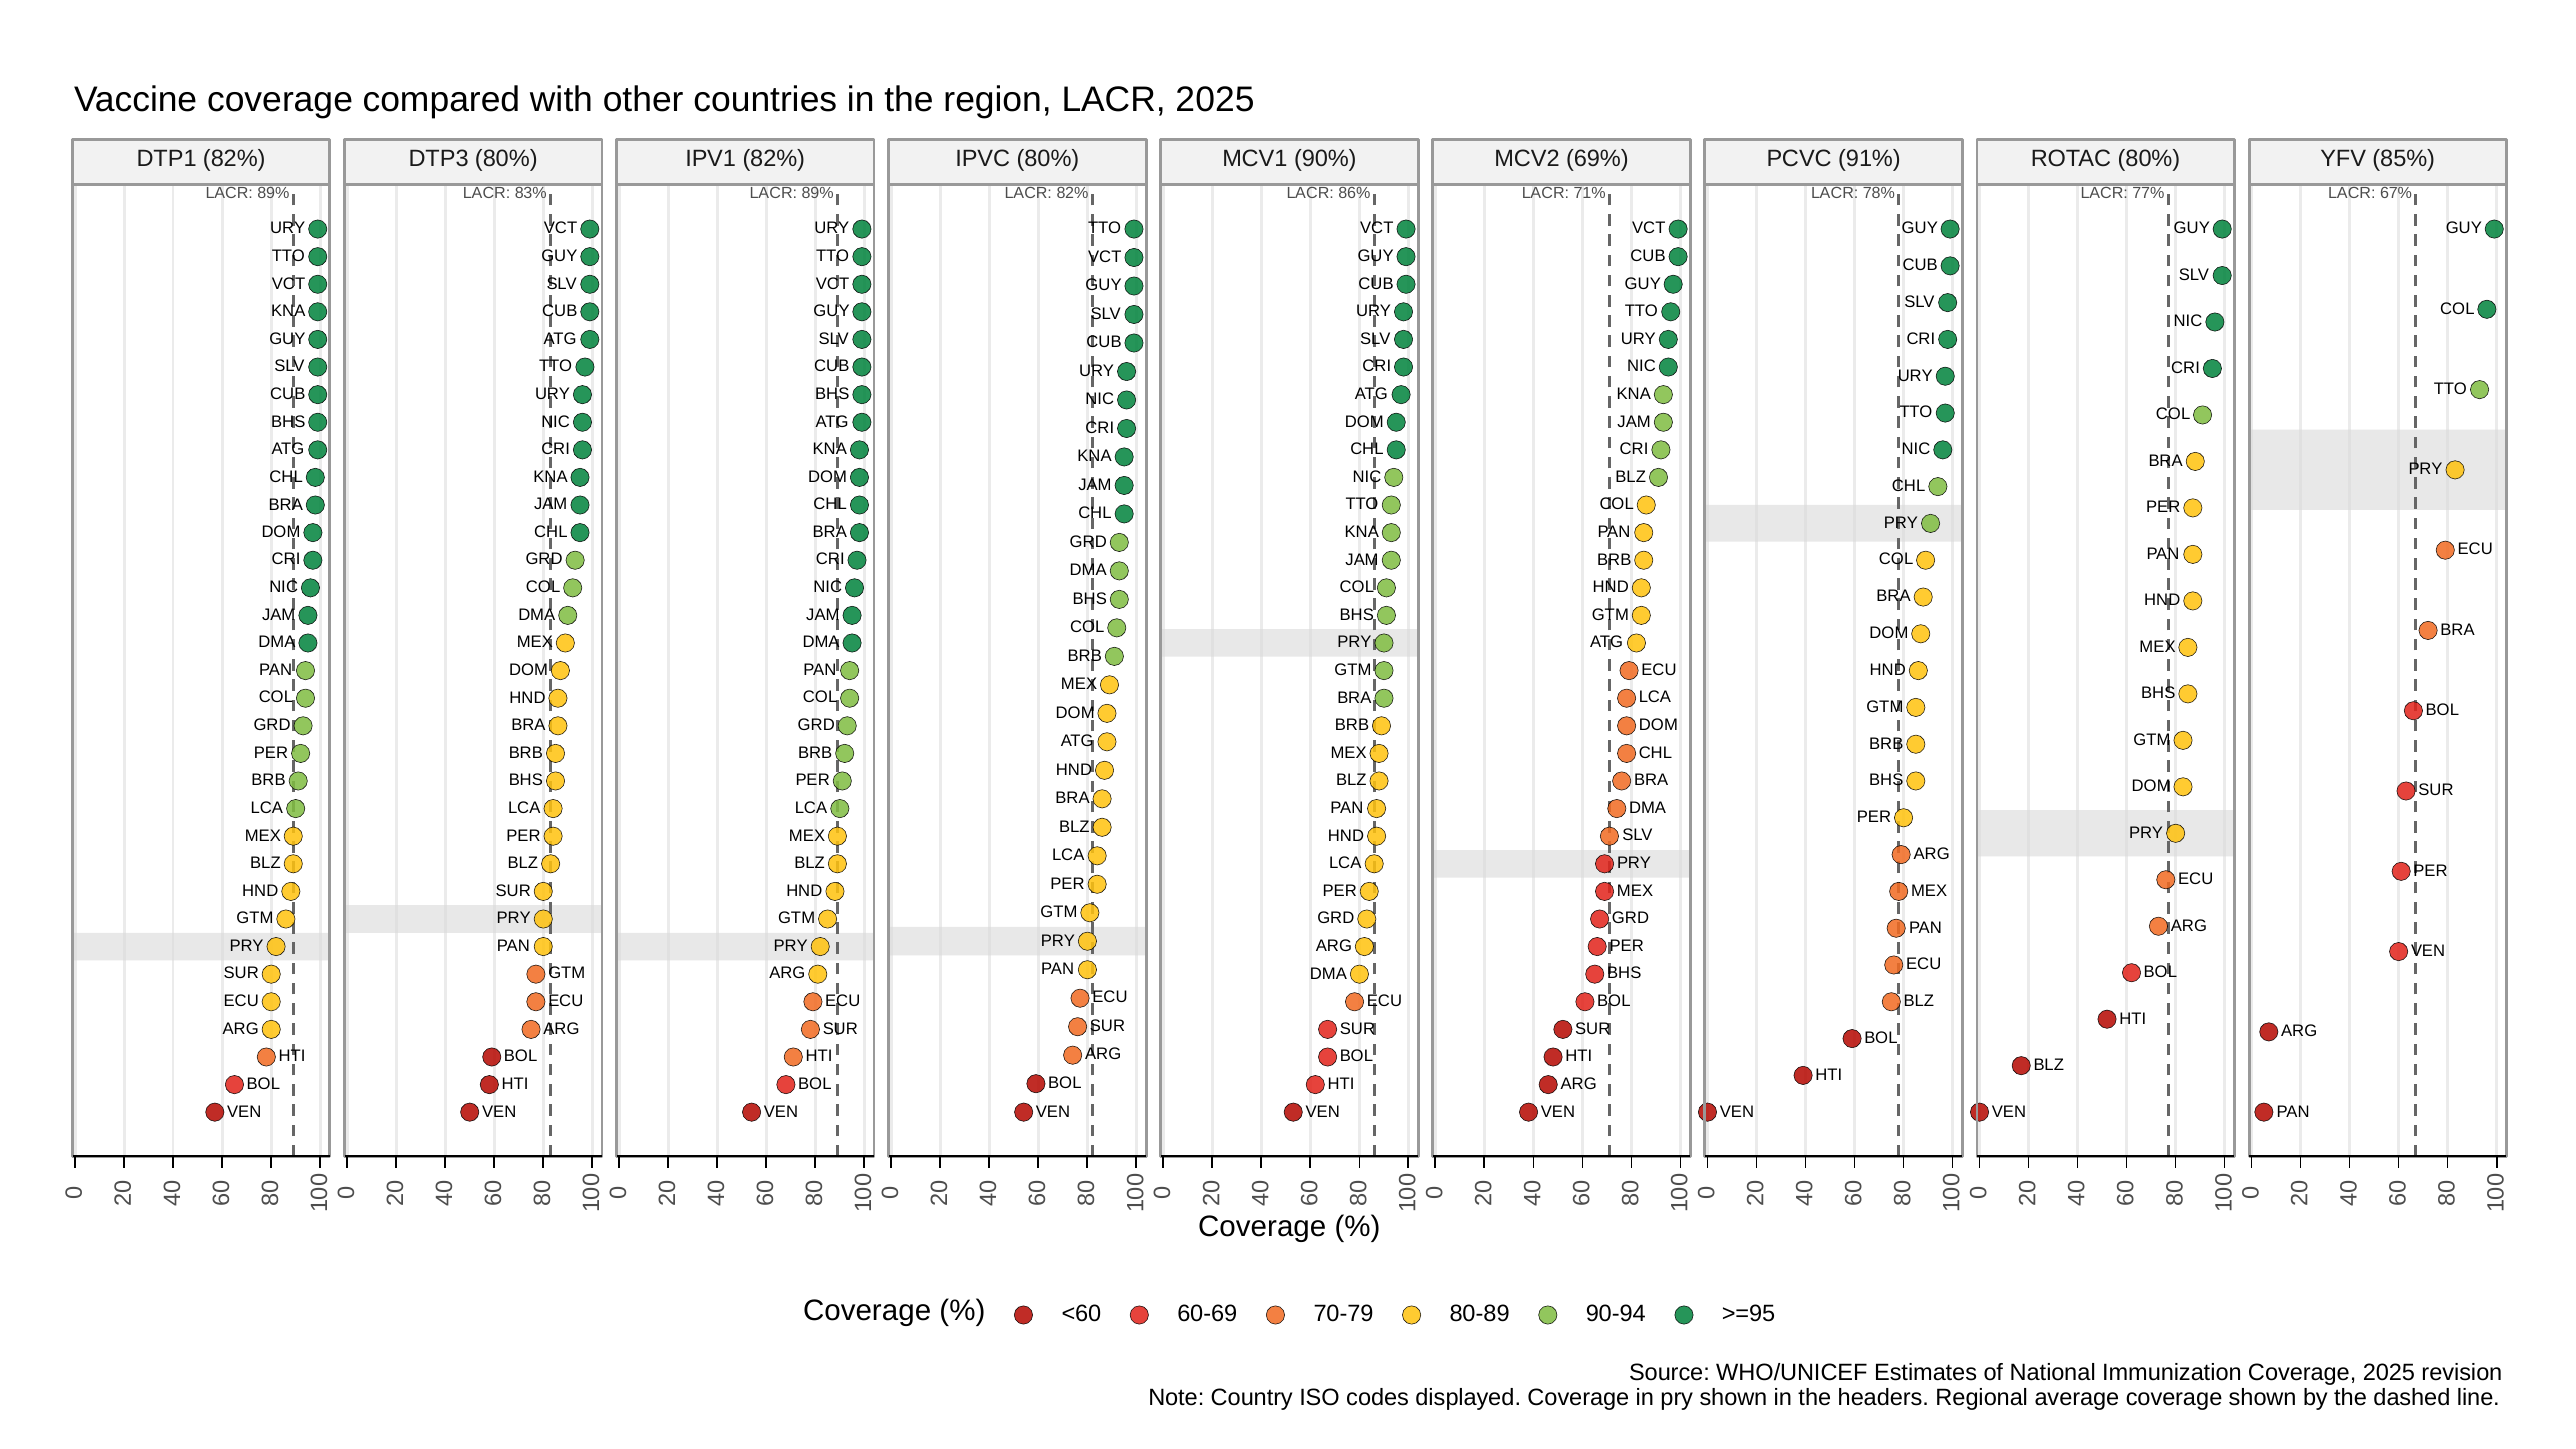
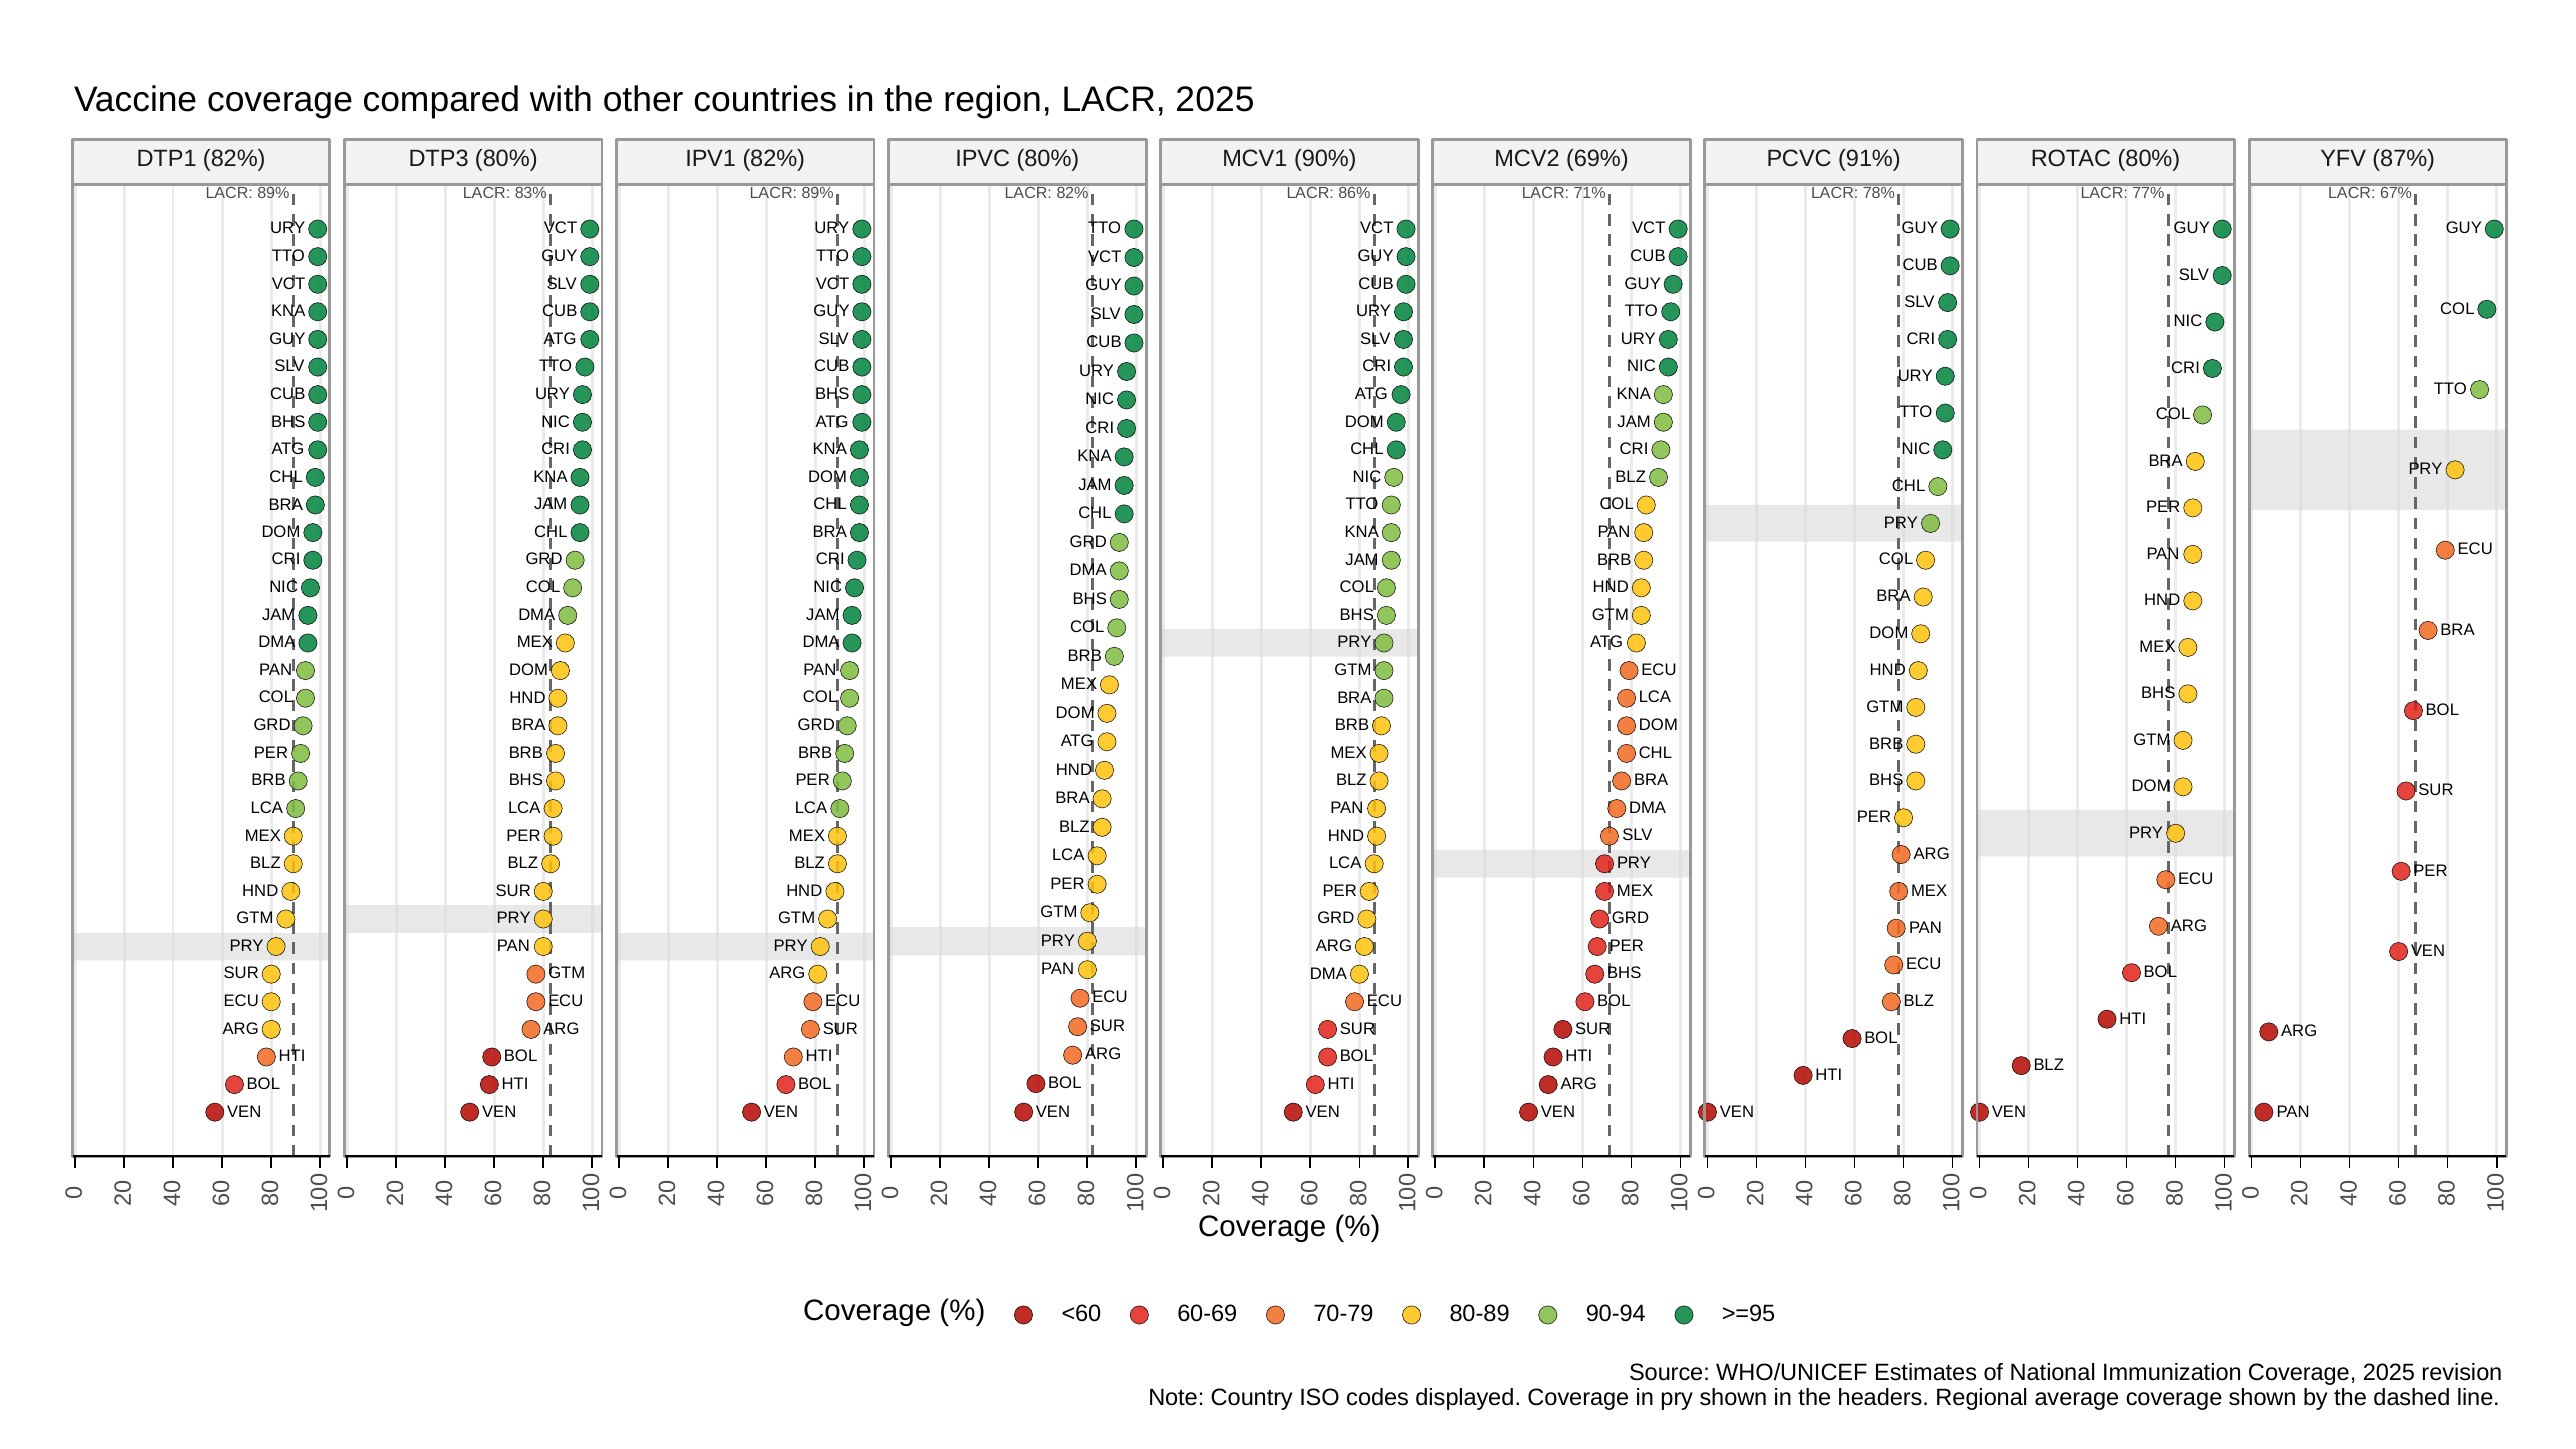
85%: 85% -> 87% (2404, 159)
